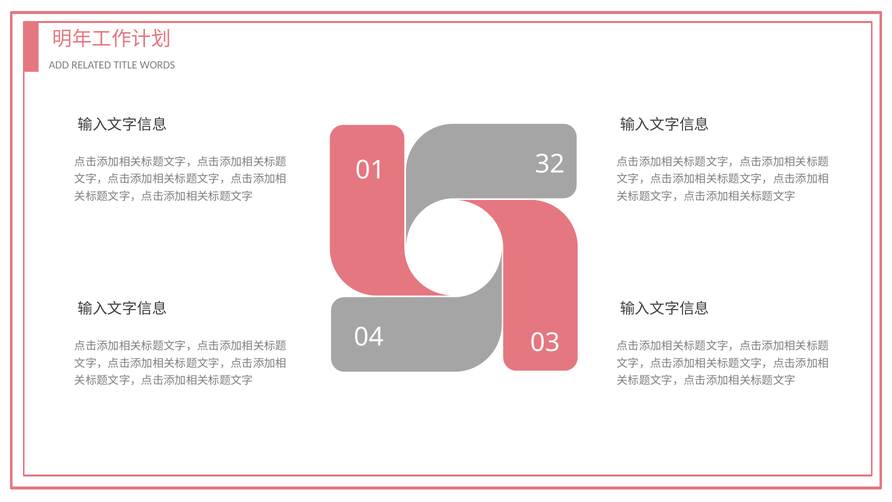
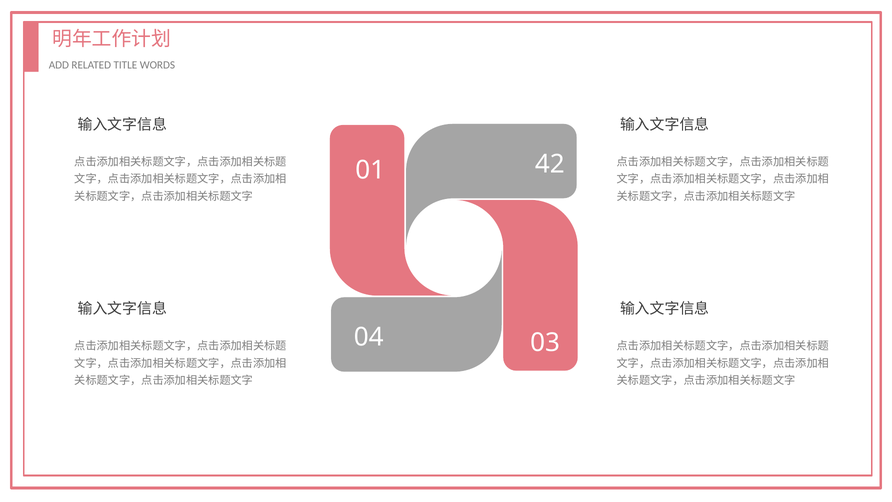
32: 32 -> 42 (550, 164)
